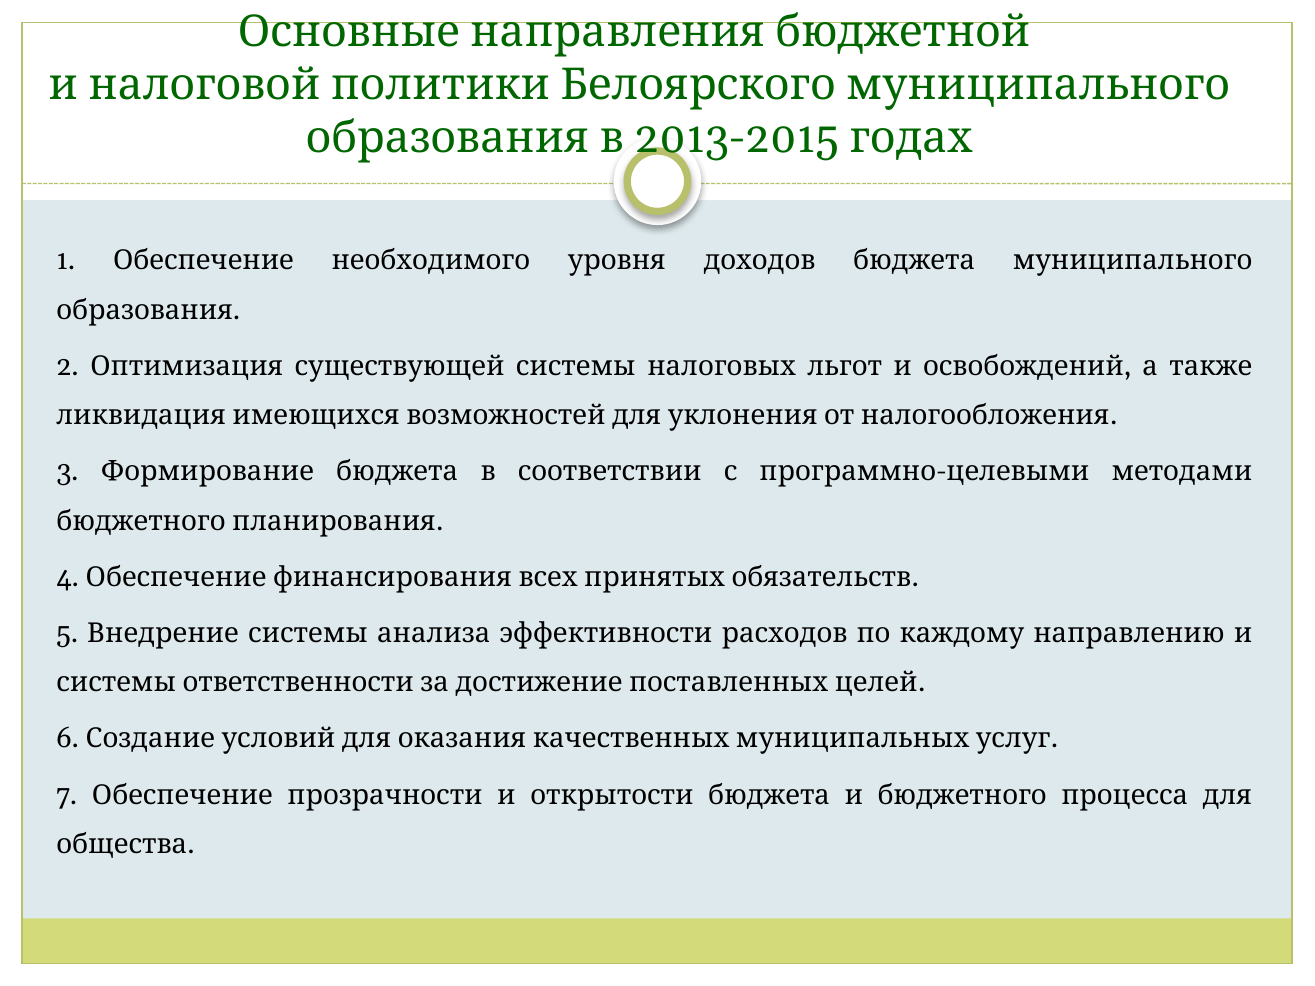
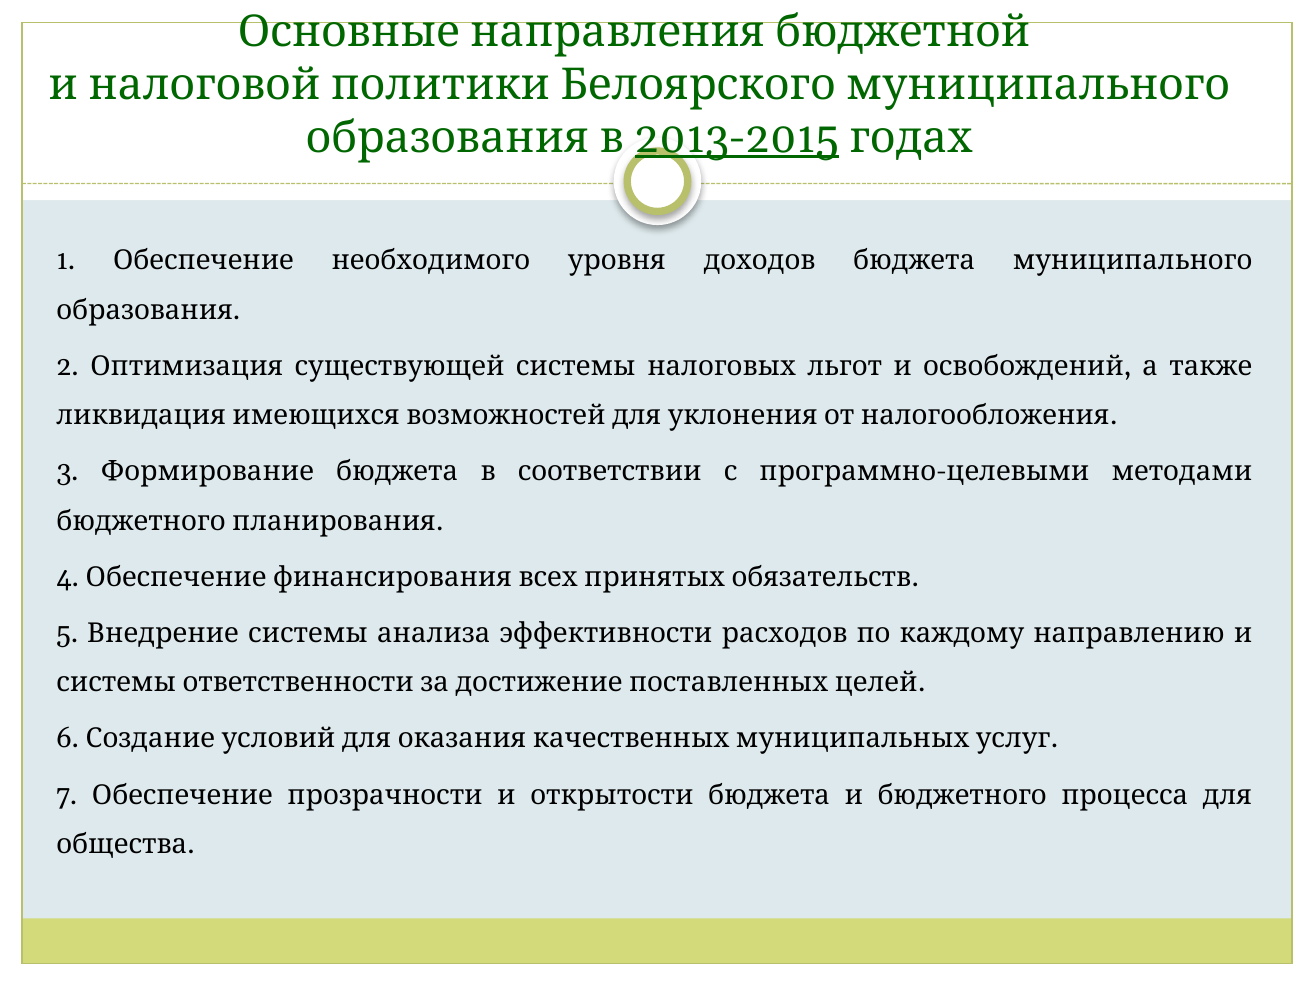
2013-2015 underline: none -> present (737, 138)
